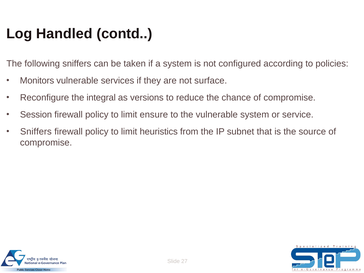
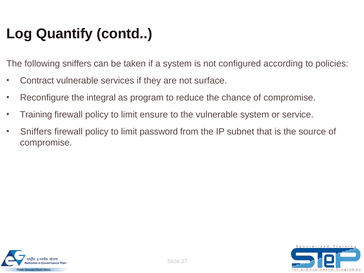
Handled: Handled -> Quantify (64, 34)
Monitors: Monitors -> Contract (37, 81)
versions: versions -> program (147, 98)
Session: Session -> Training (36, 115)
heuristics: heuristics -> password (159, 132)
